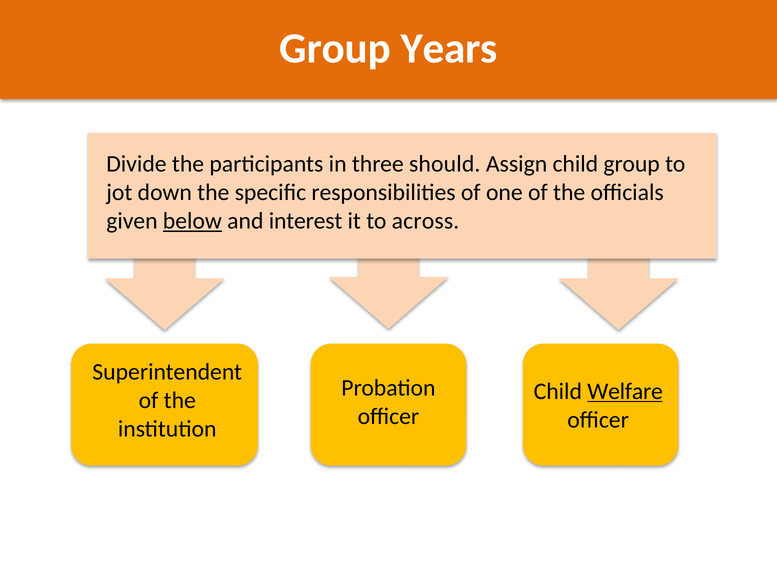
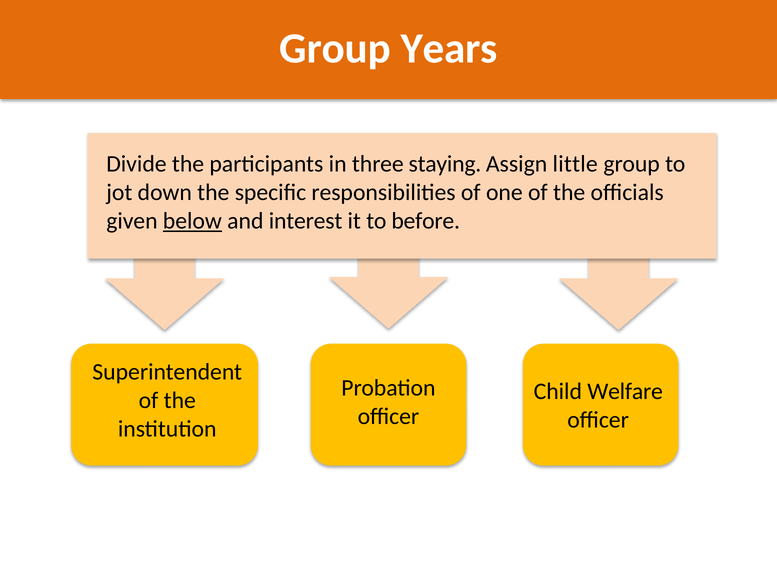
should: should -> staying (445, 164)
Assign child: child -> little (575, 164)
across: across -> before (426, 221)
Welfare underline: present -> none (625, 392)
